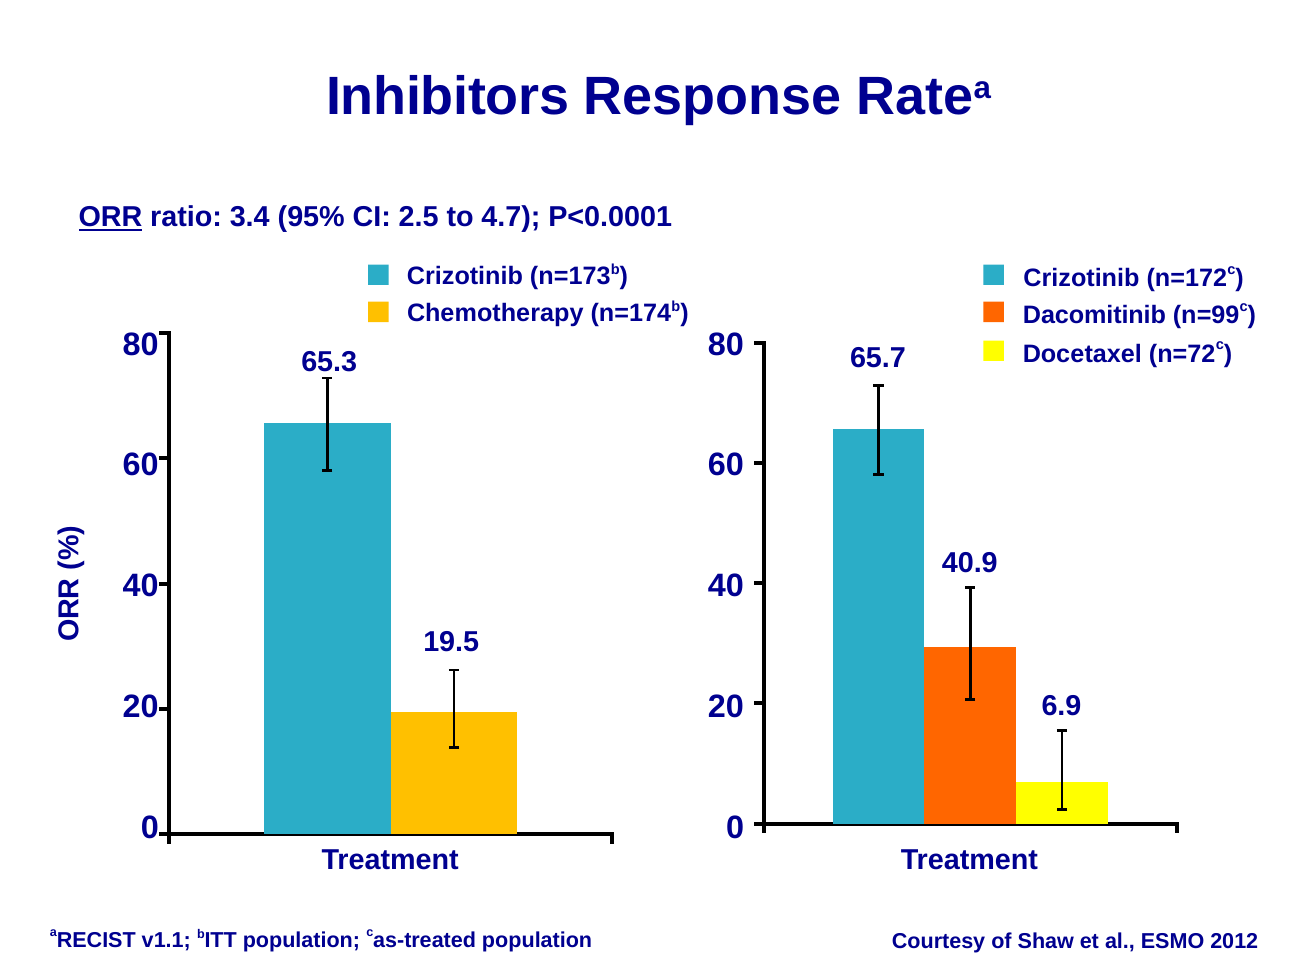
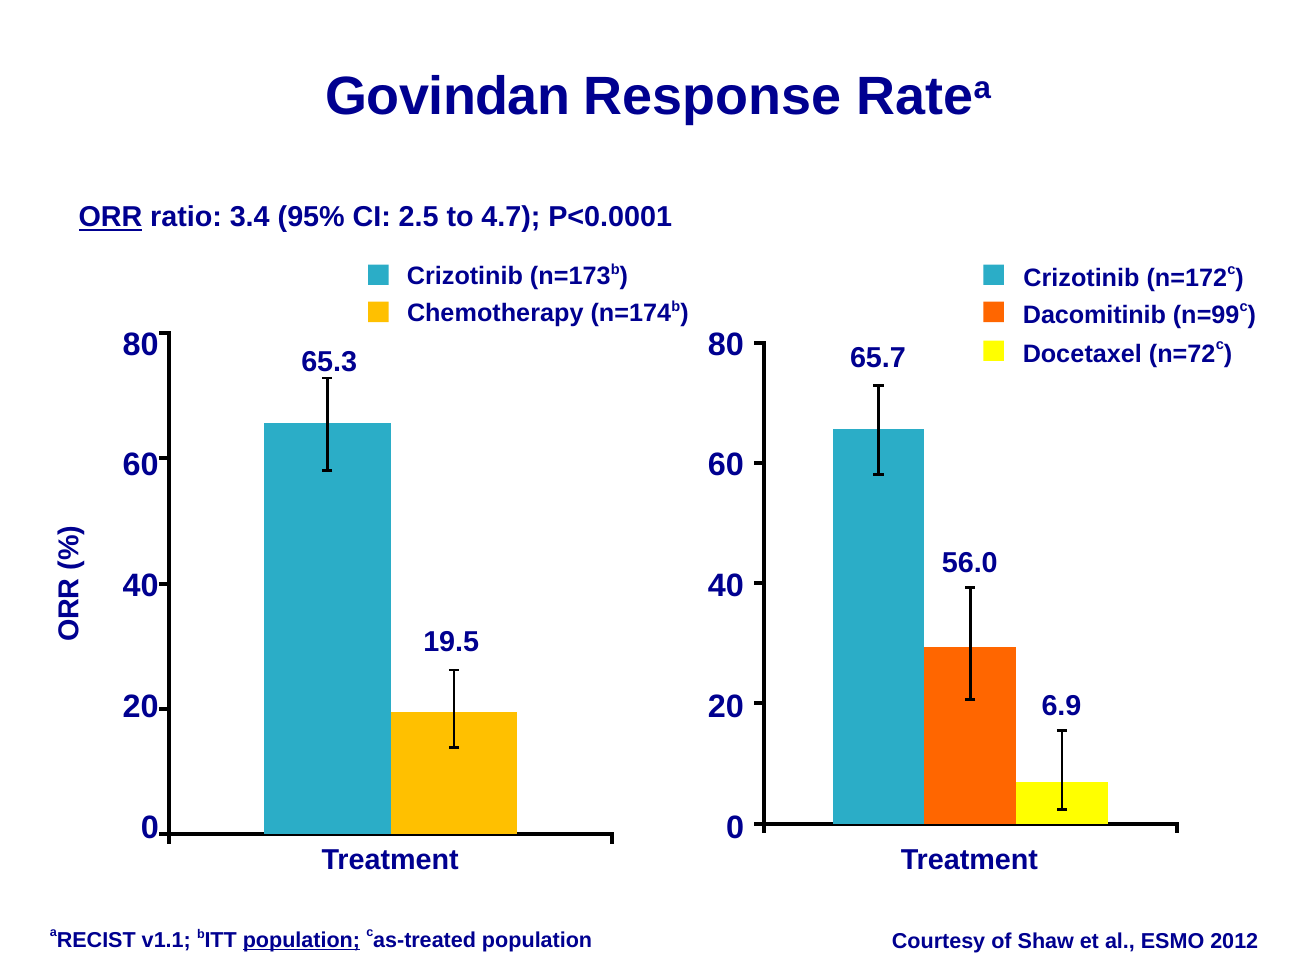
Inhibitors: Inhibitors -> Govindan (448, 96)
40.9: 40.9 -> 56.0 (970, 564)
population underline: none -> present (301, 941)
